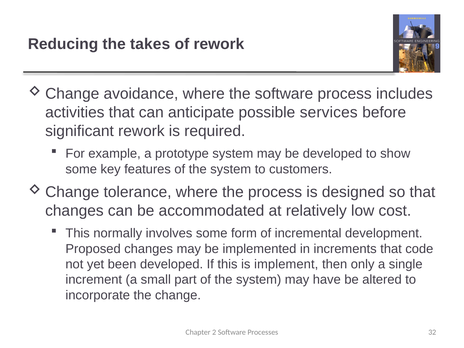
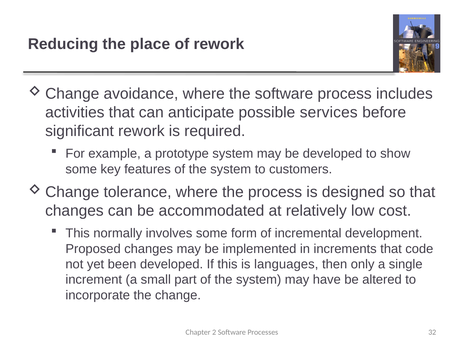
takes: takes -> place (150, 44)
implement: implement -> languages (286, 264)
